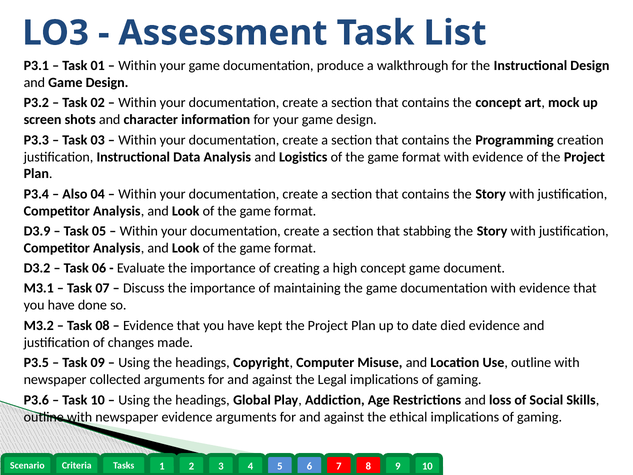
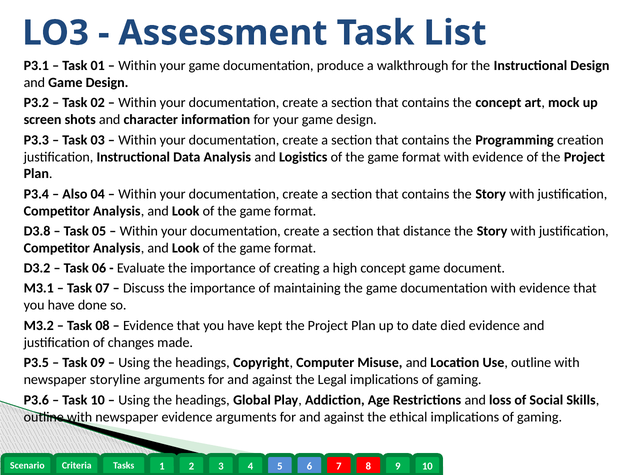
D3.9: D3.9 -> D3.8 (37, 231)
stabbing: stabbing -> distance (427, 231)
collected: collected -> storyline (115, 379)
